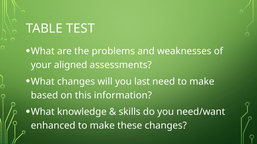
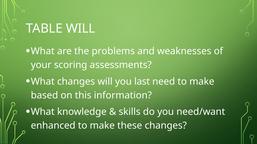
TABLE TEST: TEST -> WILL (81, 29)
aligned: aligned -> scoring (71, 65)
